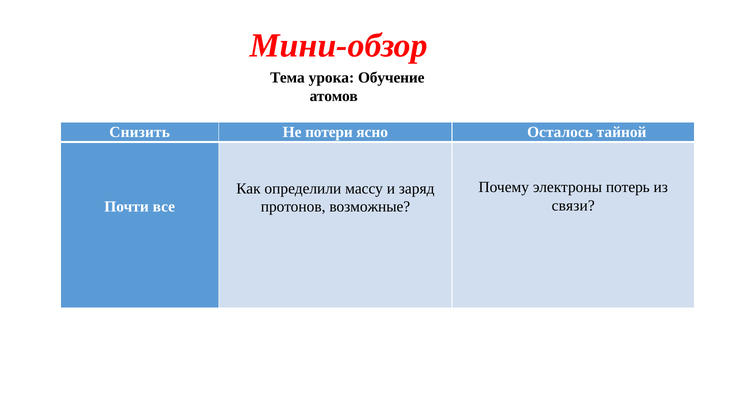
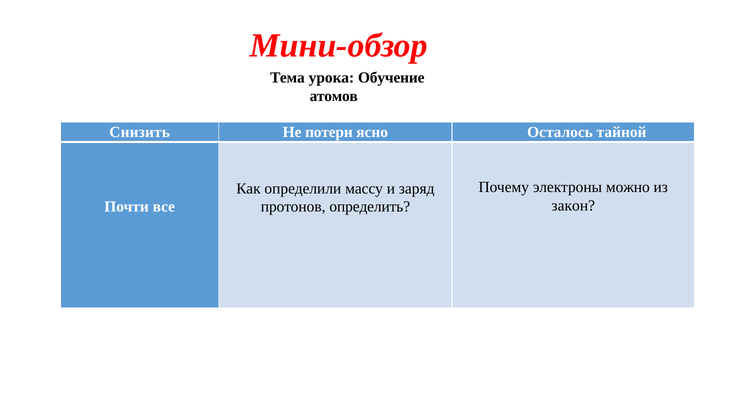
потерь: потерь -> можно (628, 187)
связи: связи -> закон (573, 205)
возможные: возможные -> определить (370, 207)
